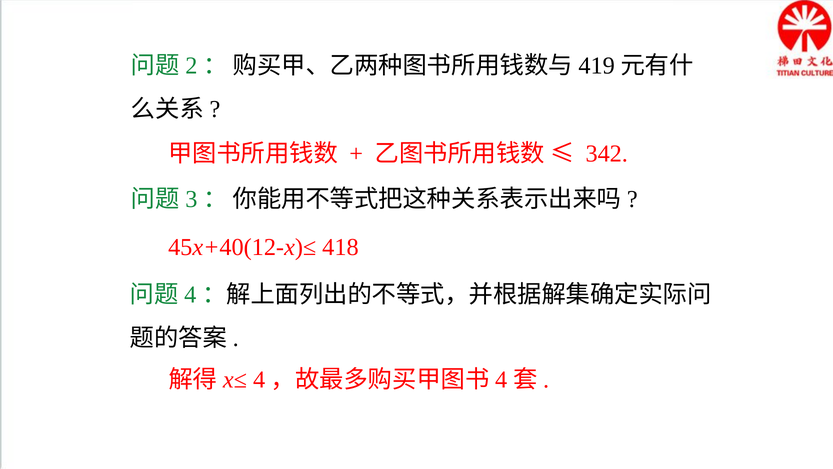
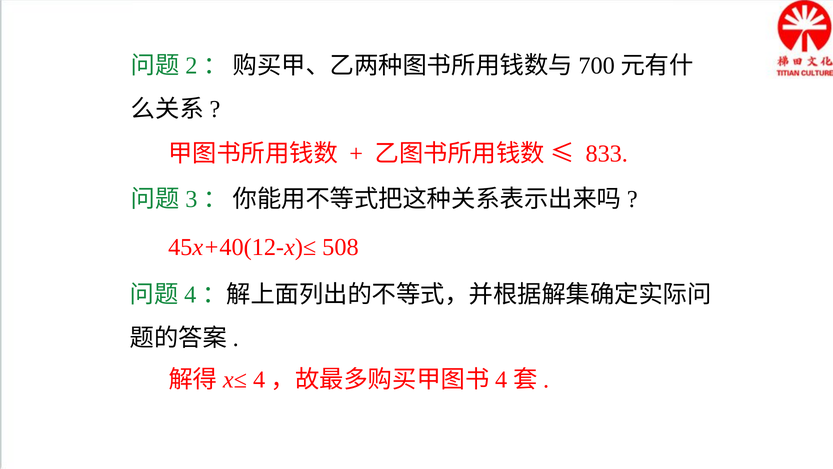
419: 419 -> 700 (597, 66)
342: 342 -> 833 (607, 154)
418: 418 -> 508 (340, 247)
